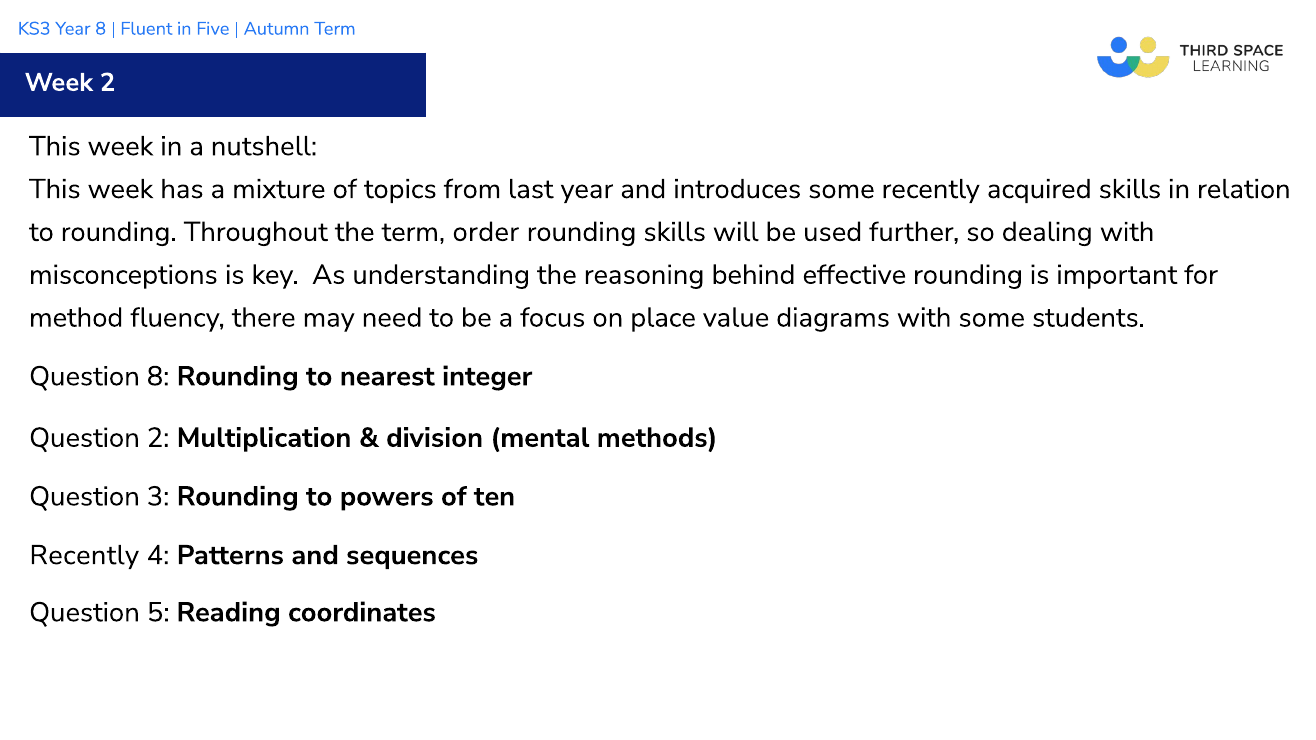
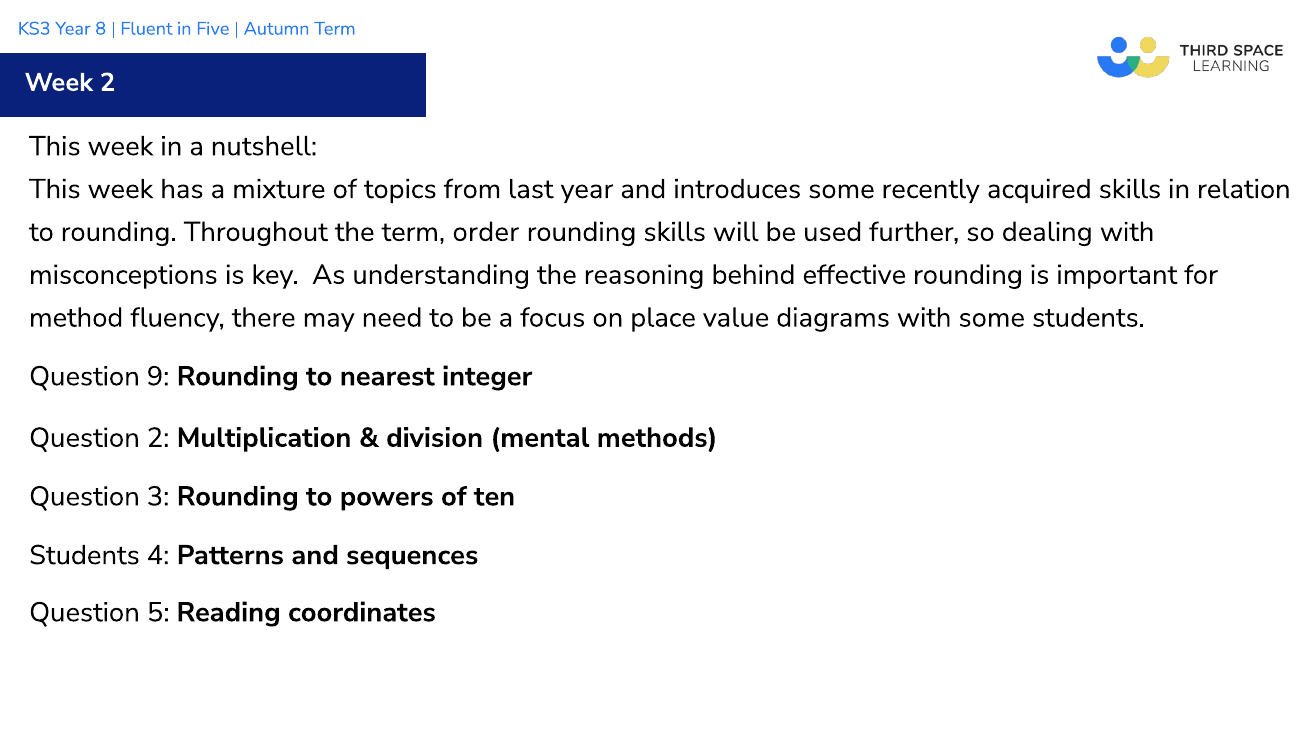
Question 8: 8 -> 9 (158, 376)
Recently: Recently -> Students (84, 555)
